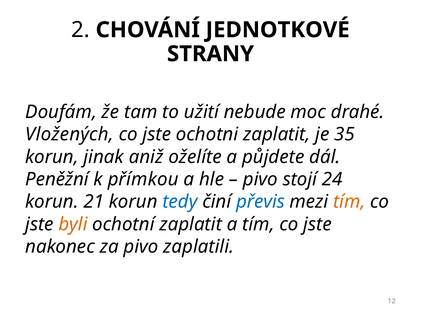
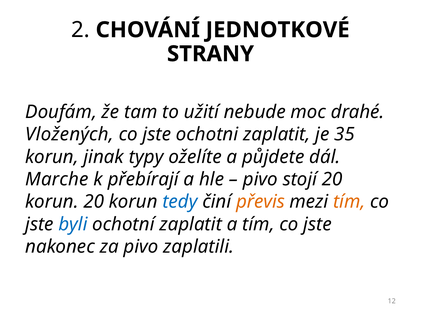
aniž: aniž -> typy (146, 157)
Peněžní: Peněžní -> Marche (57, 179)
přímkou: přímkou -> přebírají (143, 179)
stojí 24: 24 -> 20 (332, 179)
korun 21: 21 -> 20 (94, 202)
převis colour: blue -> orange (261, 202)
byli colour: orange -> blue (73, 224)
